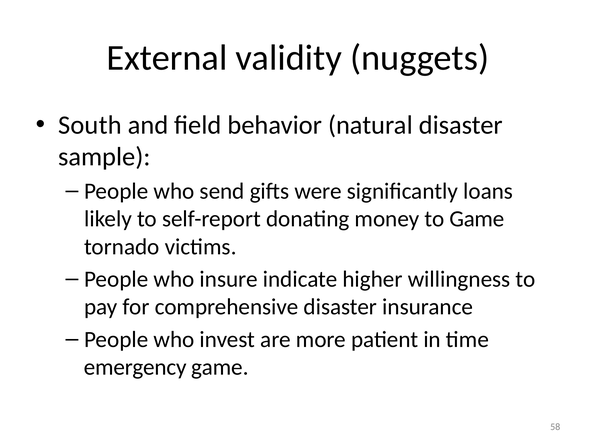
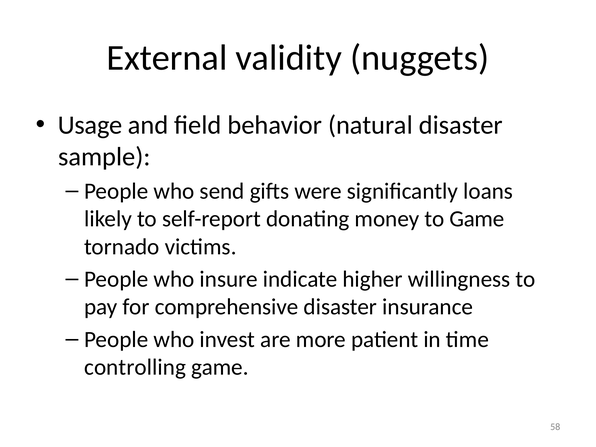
South: South -> Usage (90, 125)
emergency: emergency -> controlling (135, 367)
